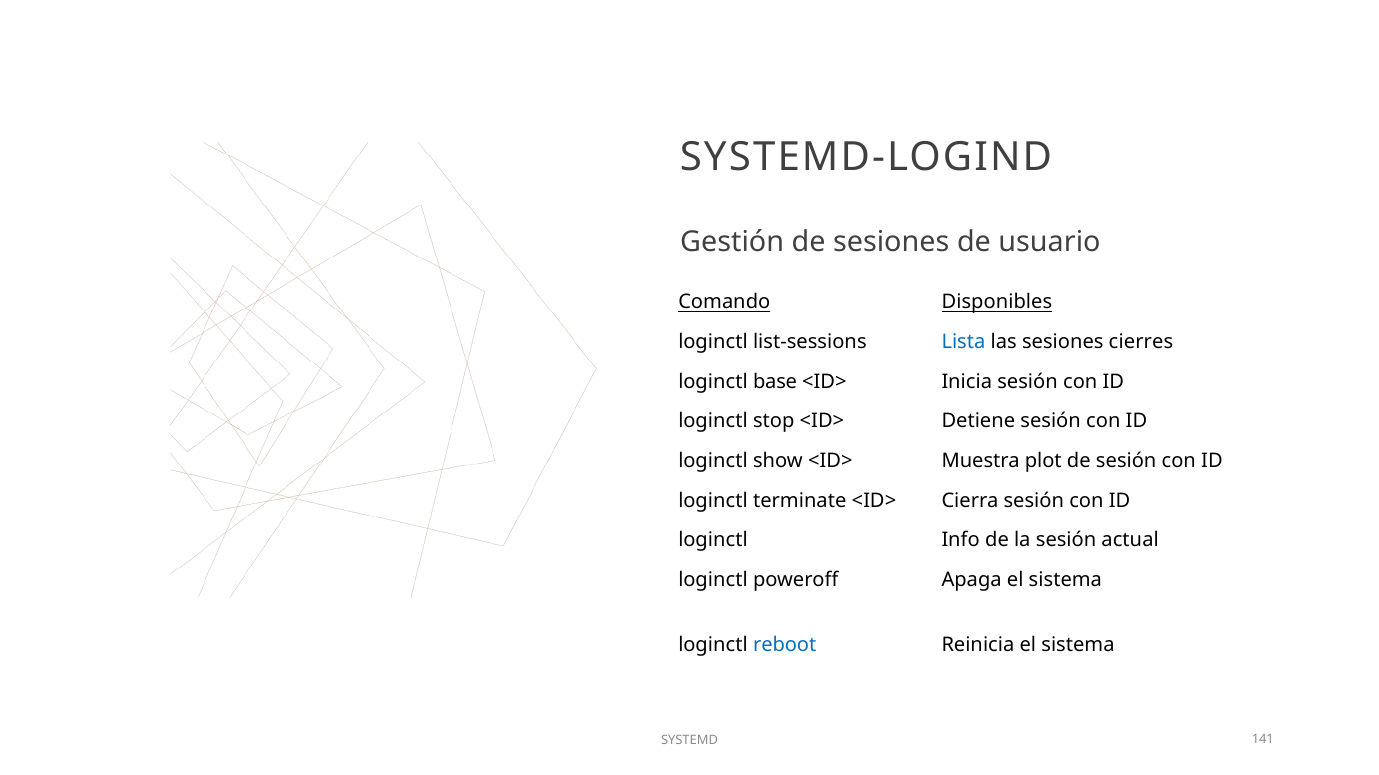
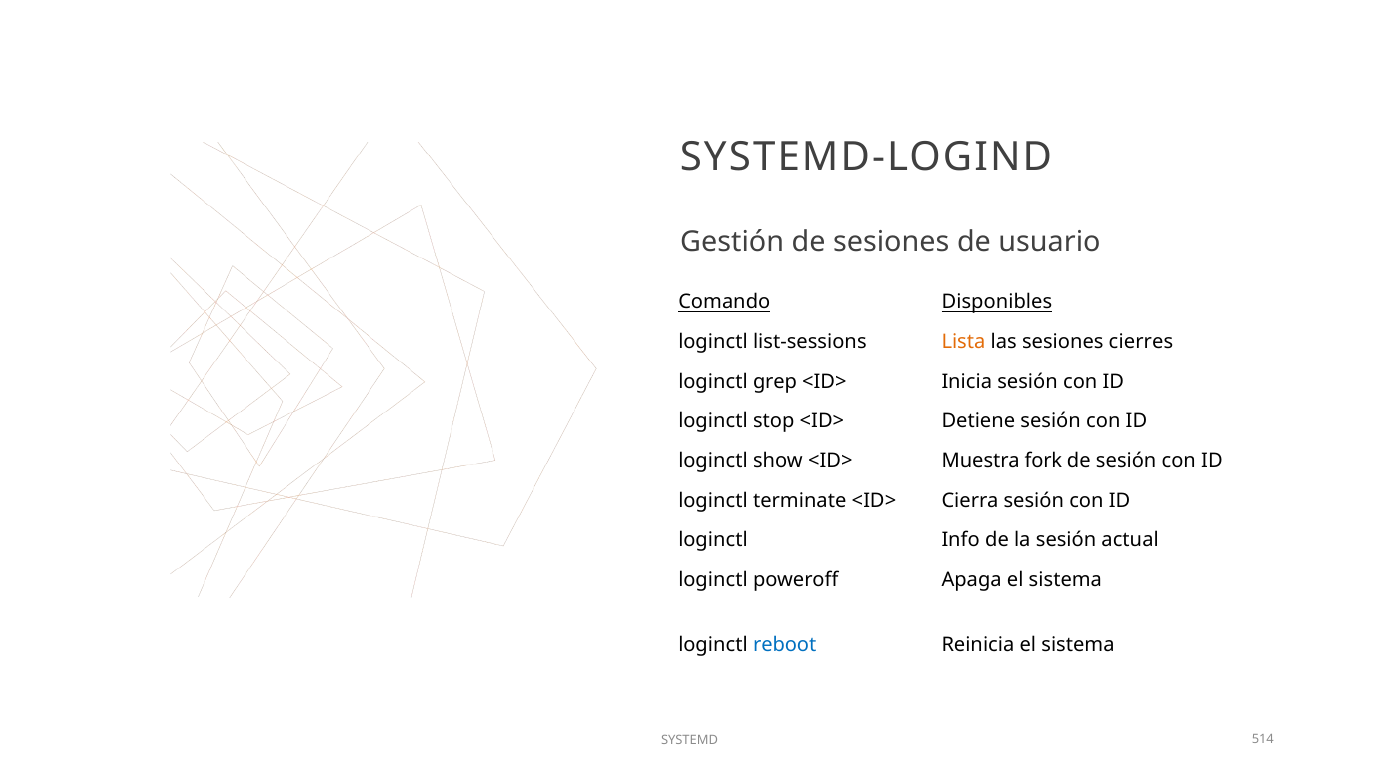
Lista colour: blue -> orange (963, 342)
base: base -> grep (775, 382)
plot: plot -> fork (1043, 461)
141: 141 -> 514 (1263, 739)
